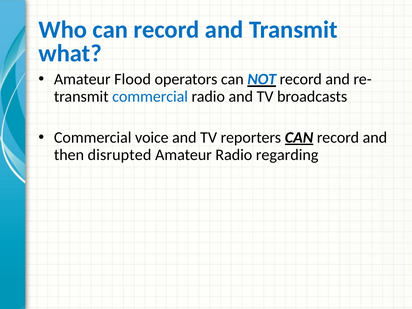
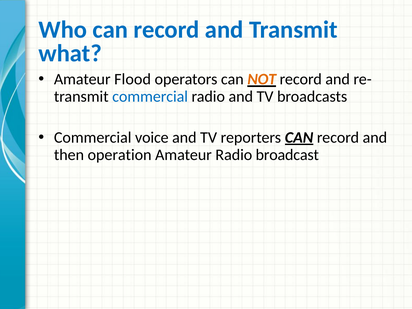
NOT colour: blue -> orange (262, 79)
disrupted: disrupted -> operation (120, 155)
regarding: regarding -> broadcast (287, 155)
